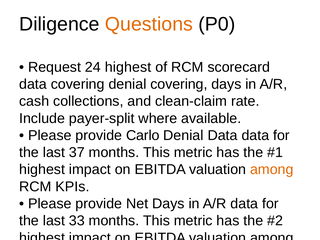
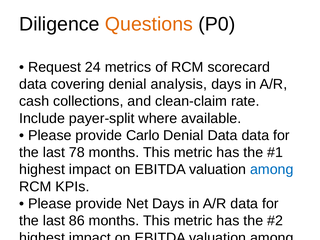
24 highest: highest -> metrics (128, 67)
denial covering: covering -> analysis (179, 84)
37: 37 -> 78 (77, 152)
among colour: orange -> blue (272, 170)
33: 33 -> 86 (77, 221)
